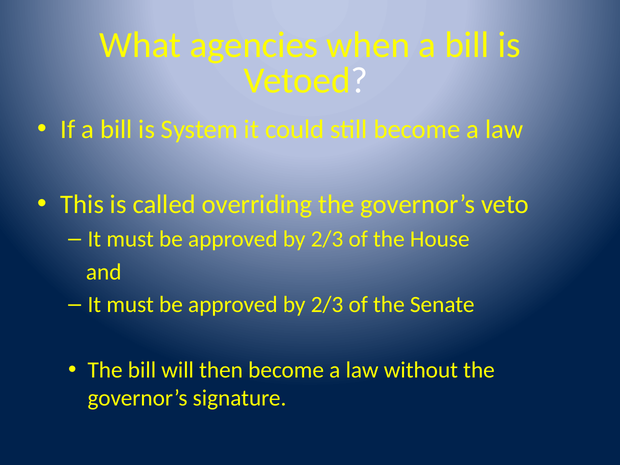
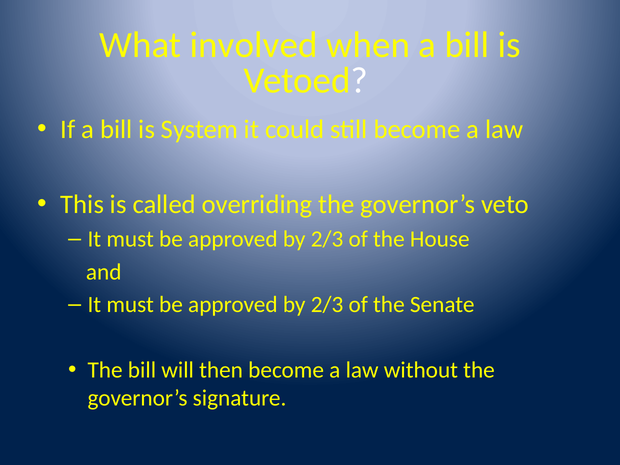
agencies: agencies -> involved (254, 45)
